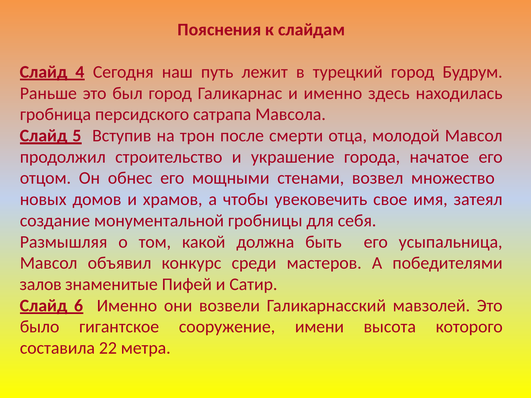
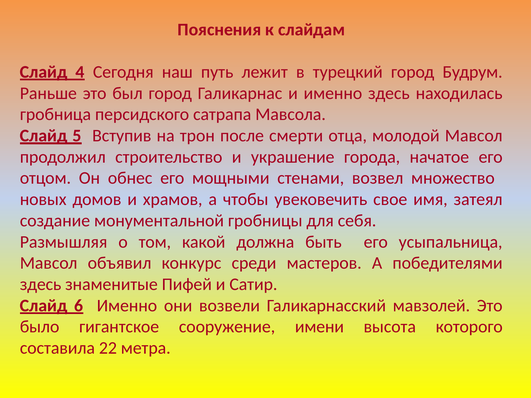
залов: залов -> здесь (41, 284)
